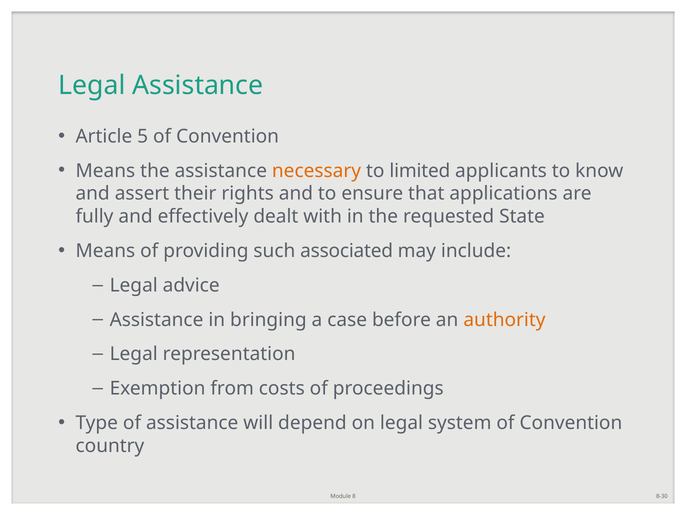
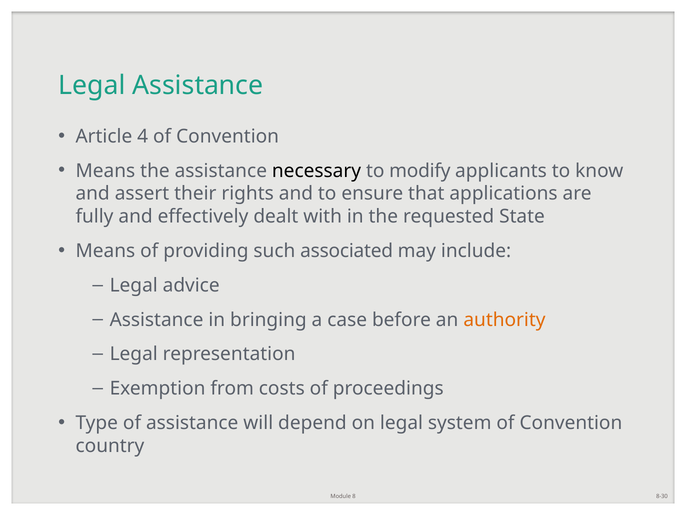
5: 5 -> 4 (143, 136)
necessary colour: orange -> black (317, 171)
limited: limited -> modify (420, 171)
